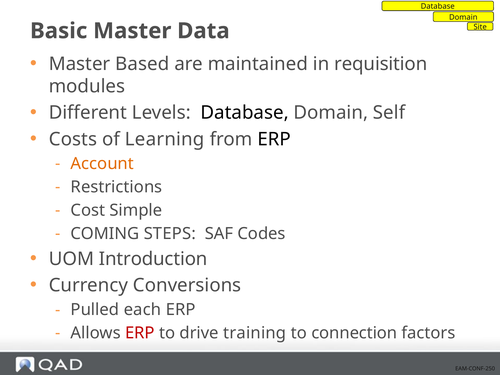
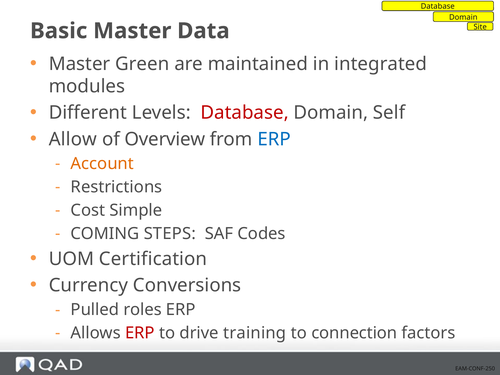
Based: Based -> Green (142, 64)
requisition: requisition -> integrated (381, 64)
Database colour: black -> red (245, 113)
Costs: Costs -> Allow (73, 139)
Learning: Learning -> Overview (165, 139)
ERP colour: black -> blue (274, 139)
Introduction: Introduction -> Certification (153, 259)
each: each -> roles (143, 310)
